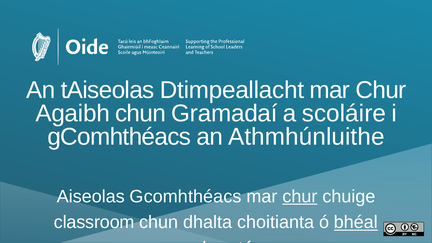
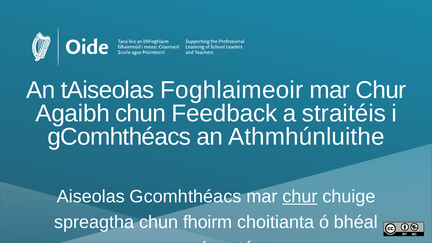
Dtimpeallacht: Dtimpeallacht -> Foghlaimeoir (232, 90)
Gramadaí: Gramadaí -> Feedback (224, 114)
scoláire: scoláire -> straitéis (344, 114)
classroom: classroom -> spreagtha (94, 222)
dhalta: dhalta -> fhoirm (208, 222)
bhéal underline: present -> none (356, 222)
